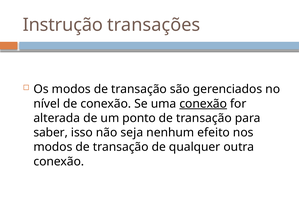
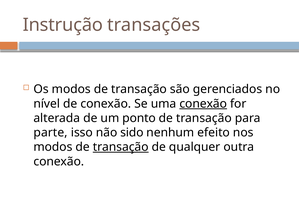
saber: saber -> parte (51, 133)
seja: seja -> sido (132, 133)
transação underline: none -> present (121, 147)
